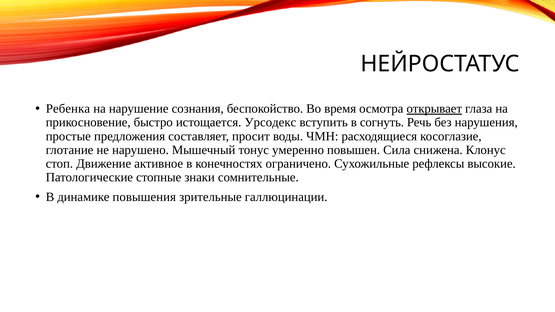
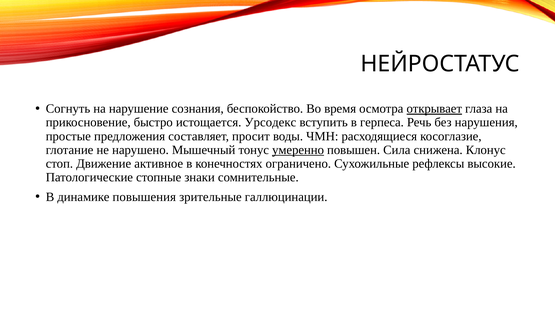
Ребенка: Ребенка -> Согнуть (68, 109)
согнуть: согнуть -> герпеса (382, 122)
умеренно underline: none -> present (298, 150)
